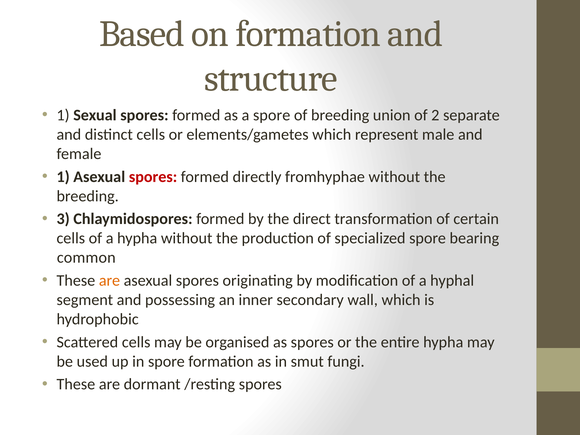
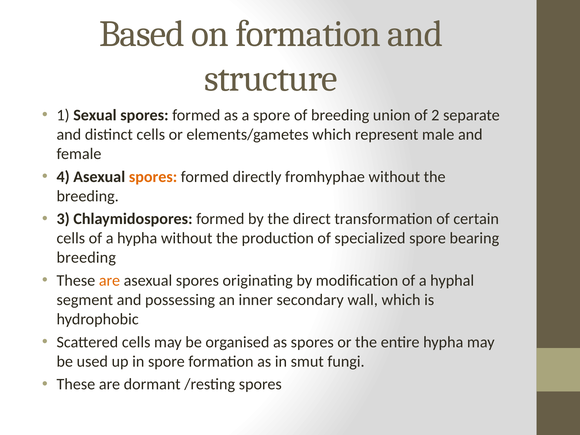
1: 1 -> 4 (63, 177)
spores colour: red -> orange (153, 177)
common: common -> breeding (86, 258)
